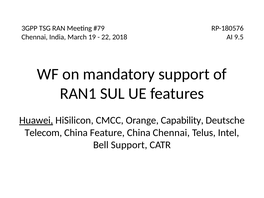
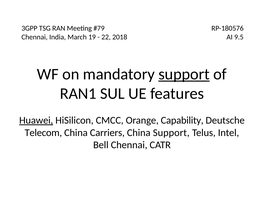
support underline: none -> present (184, 74)
Feature: Feature -> Carriers (107, 133)
China Chennai: Chennai -> Support (171, 133)
Bell Support: Support -> Chennai (129, 145)
